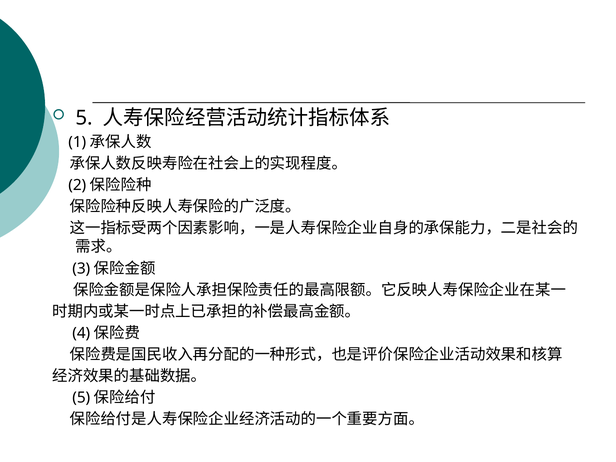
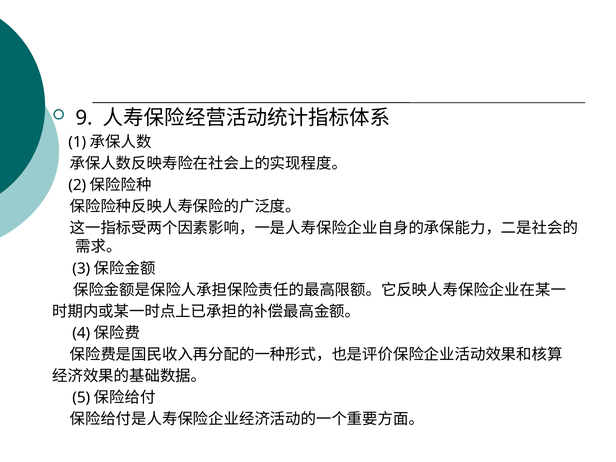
5: 5 -> 9 (84, 118)
